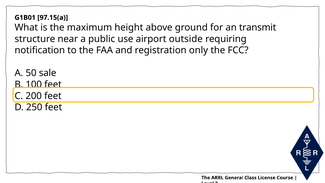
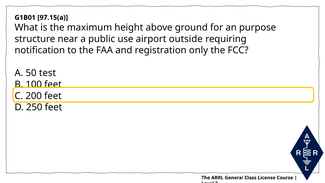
transmit: transmit -> purpose (258, 28)
sale: sale -> test (48, 73)
